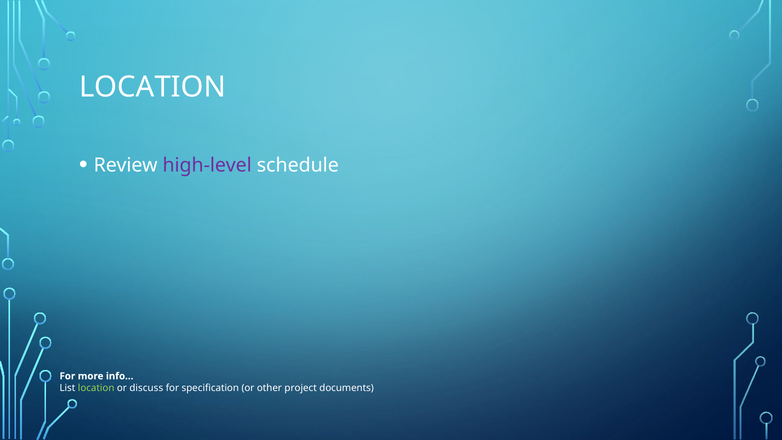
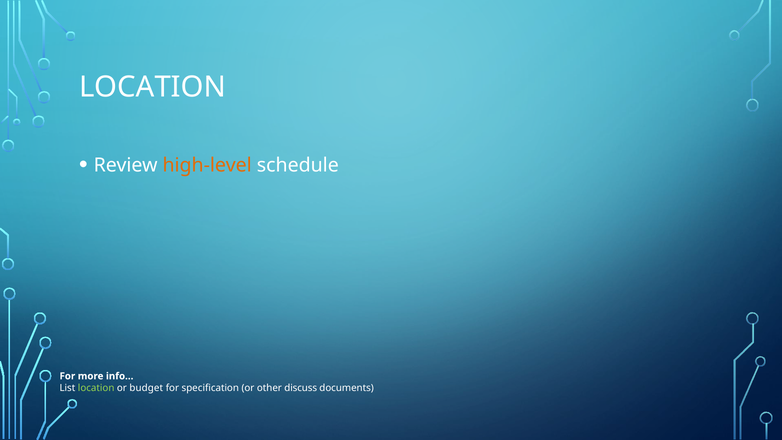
high-level colour: purple -> orange (207, 165)
discuss: discuss -> budget (146, 388)
project: project -> discuss (301, 388)
